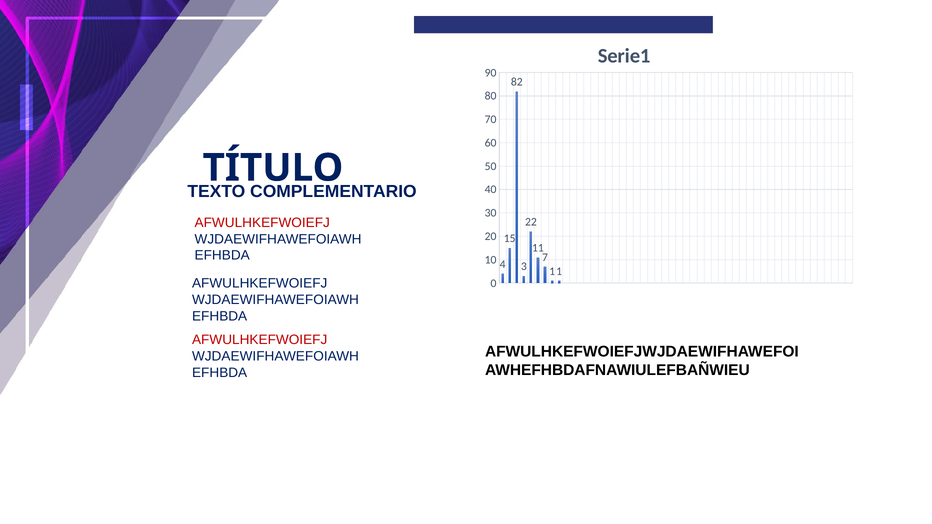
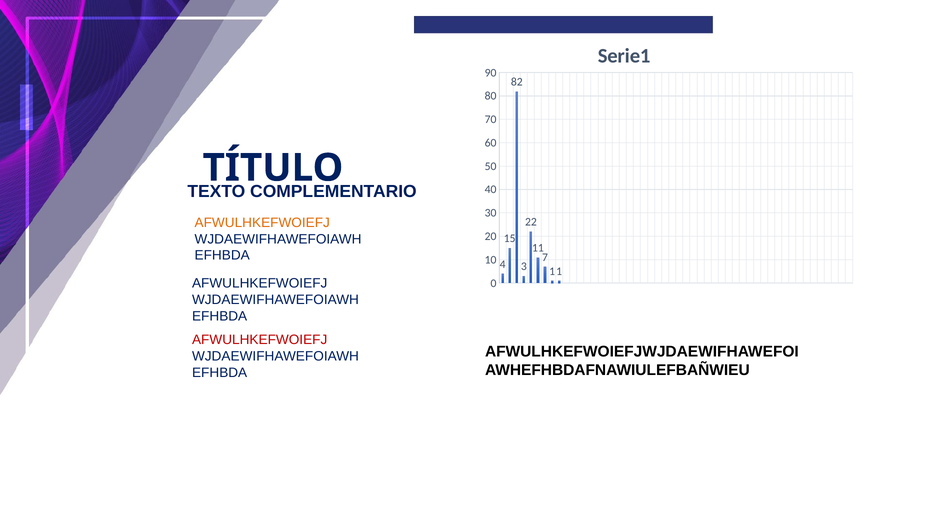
AFWULHKEFWOIEFJ colour: red -> orange (262, 223)
